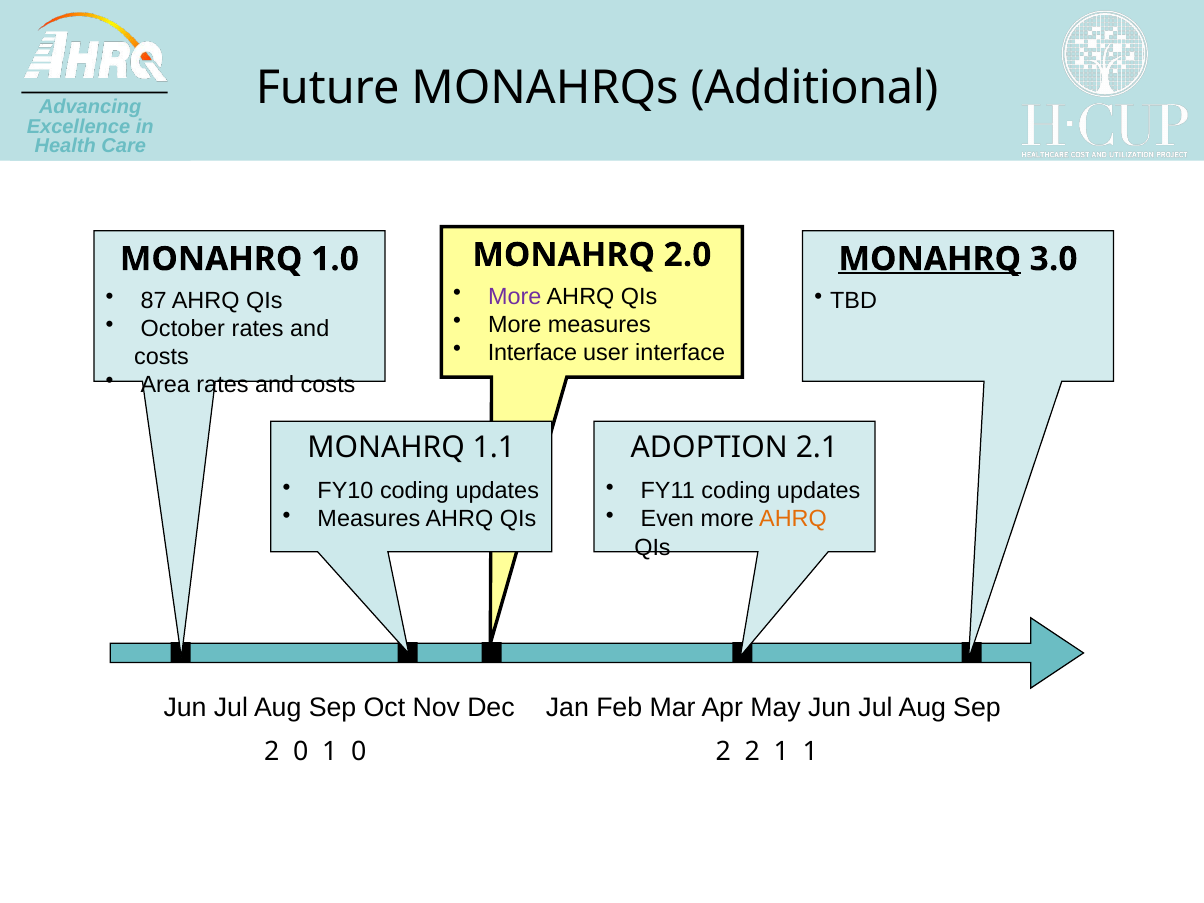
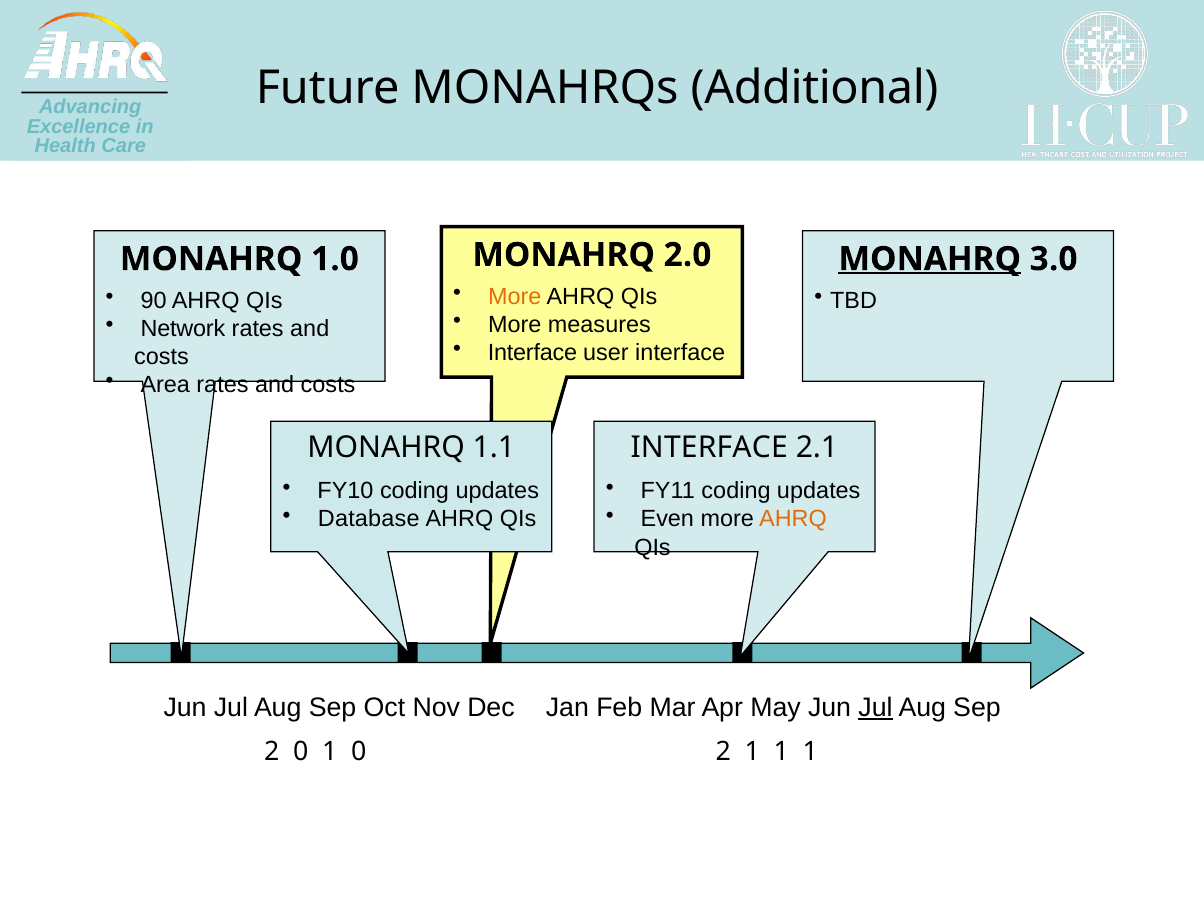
More colour: purple -> orange (515, 296)
87: 87 -> 90 (154, 301)
October: October -> Network (183, 329)
ADOPTION: ADOPTION -> INTERFACE (709, 447)
Measures: Measures -> Database (369, 519)
Jul underline: none -> present (876, 708)
2 2: 2 -> 1 (752, 752)
